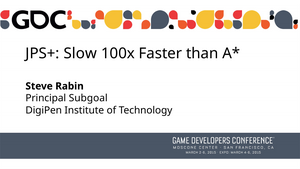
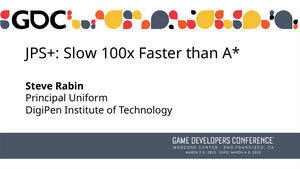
Subgoal: Subgoal -> Uniform (88, 98)
